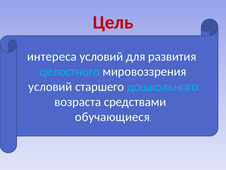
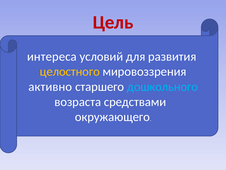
целостного colour: light blue -> yellow (70, 71)
условий: условий -> активно (50, 87)
обучающиеся: обучающиеся -> окружающего (112, 117)
